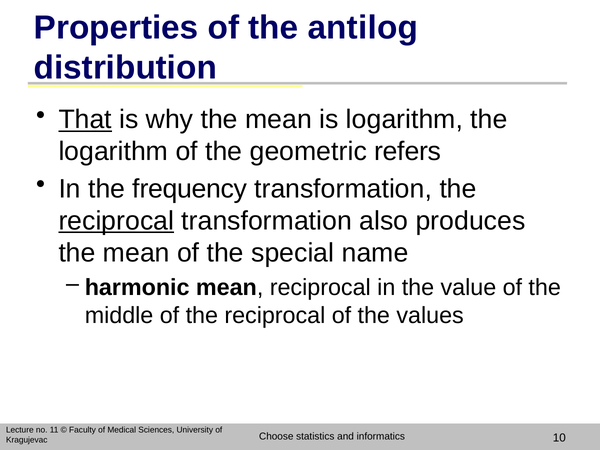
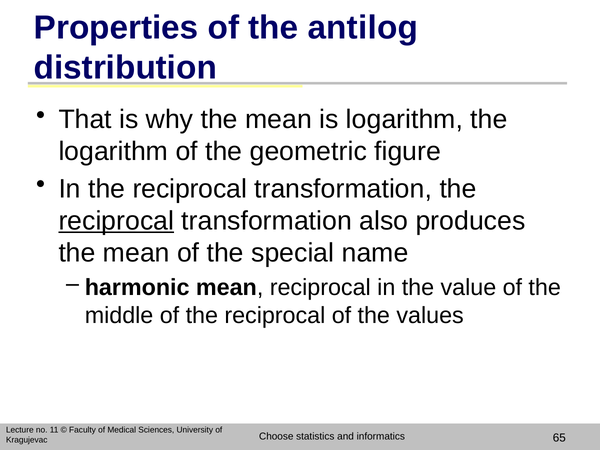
That underline: present -> none (85, 120)
refers: refers -> figure (408, 152)
In the frequency: frequency -> reciprocal (190, 189)
10: 10 -> 65 (559, 438)
